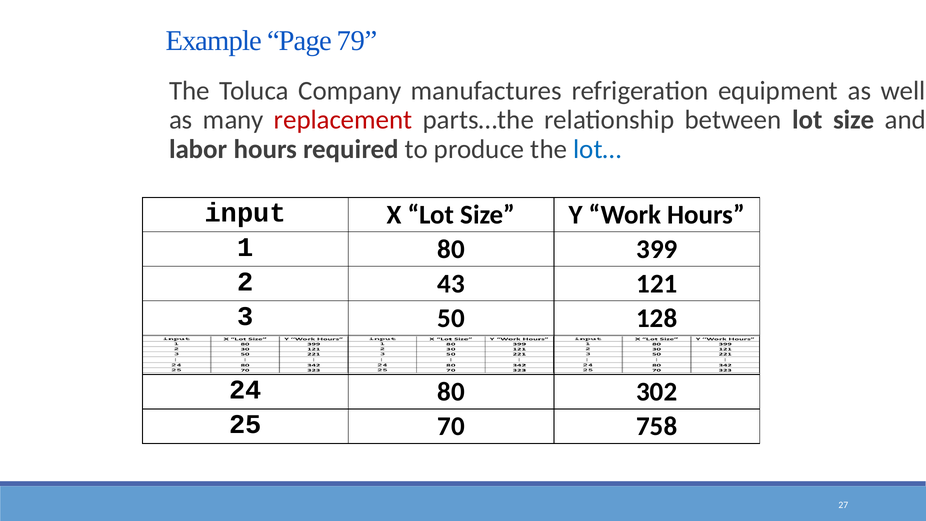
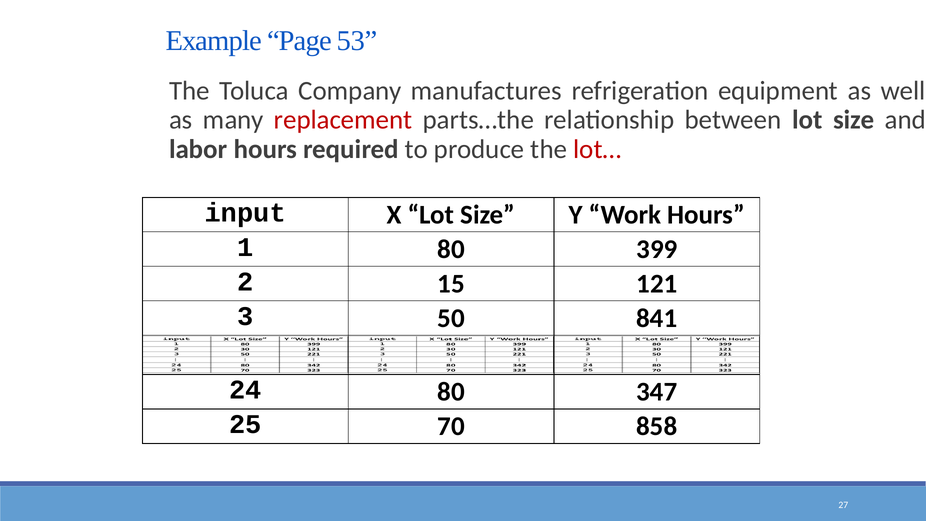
79: 79 -> 53 (357, 41)
lot… colour: blue -> red (597, 149)
43: 43 -> 15 (451, 284)
128: 128 -> 841 (657, 318)
302: 302 -> 347 (657, 392)
758: 758 -> 858 (657, 426)
